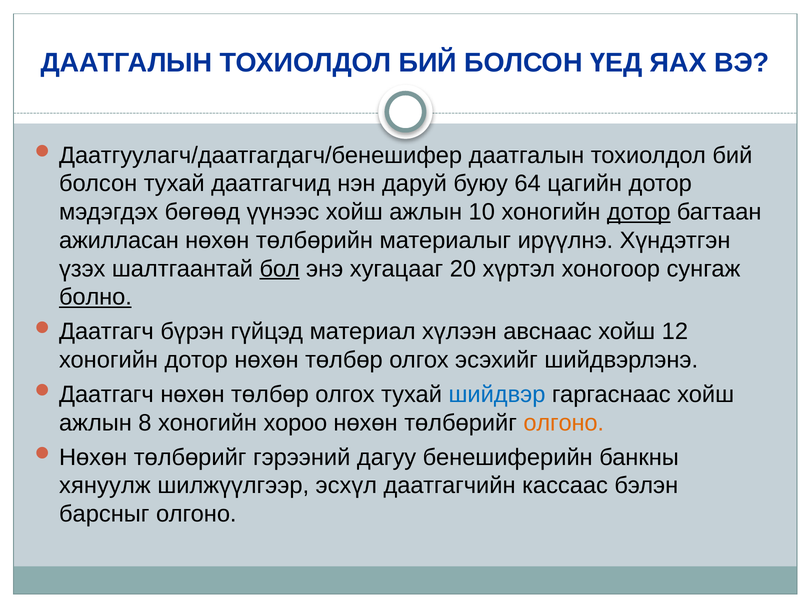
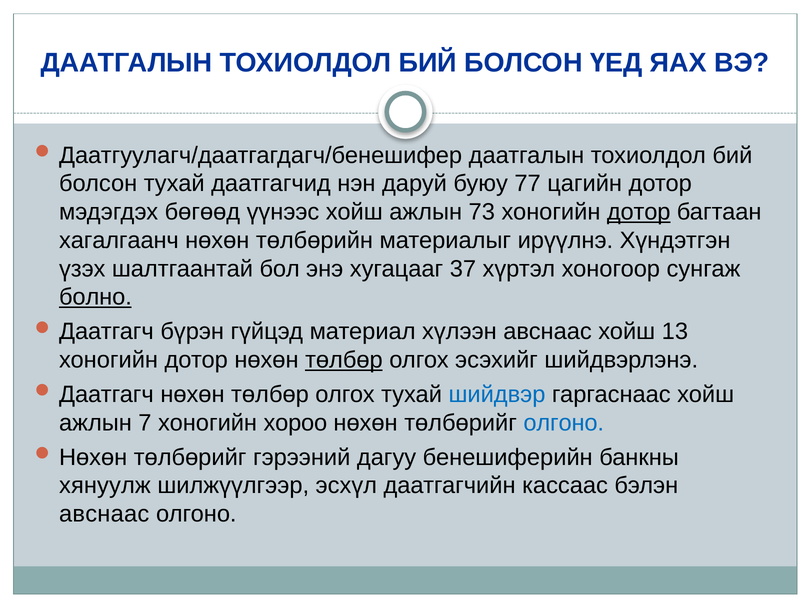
64: 64 -> 77 (528, 184)
10: 10 -> 73 (482, 212)
ажилласан: ажилласан -> хагалгаанч (119, 240)
бол underline: present -> none (280, 269)
20: 20 -> 37 (463, 269)
12: 12 -> 13 (675, 332)
төлбөр underline: none -> present (344, 360)
8: 8 -> 7 (145, 423)
олгоно colour: orange -> blue (564, 423)
барсныг: барсныг -> авснаас (104, 514)
